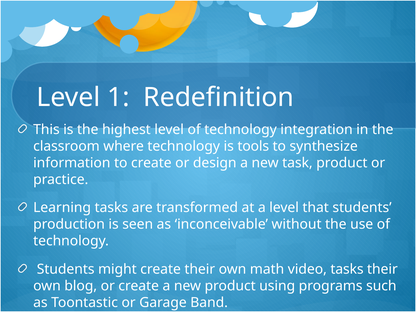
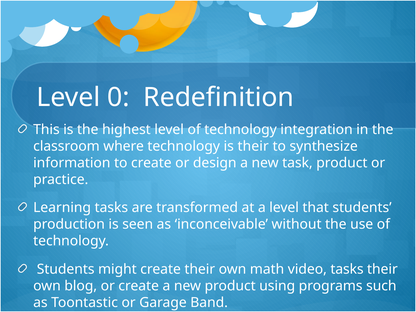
1: 1 -> 0 (118, 97)
is tools: tools -> their (253, 146)
